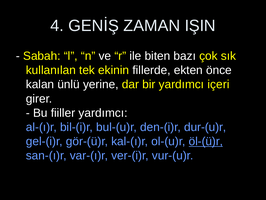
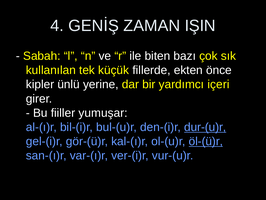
ekinin: ekinin -> küçük (114, 70)
kalan: kalan -> kipler (40, 84)
fiiller yardımcı: yardımcı -> yumuşar (103, 113)
dur-(u)r underline: none -> present (205, 127)
